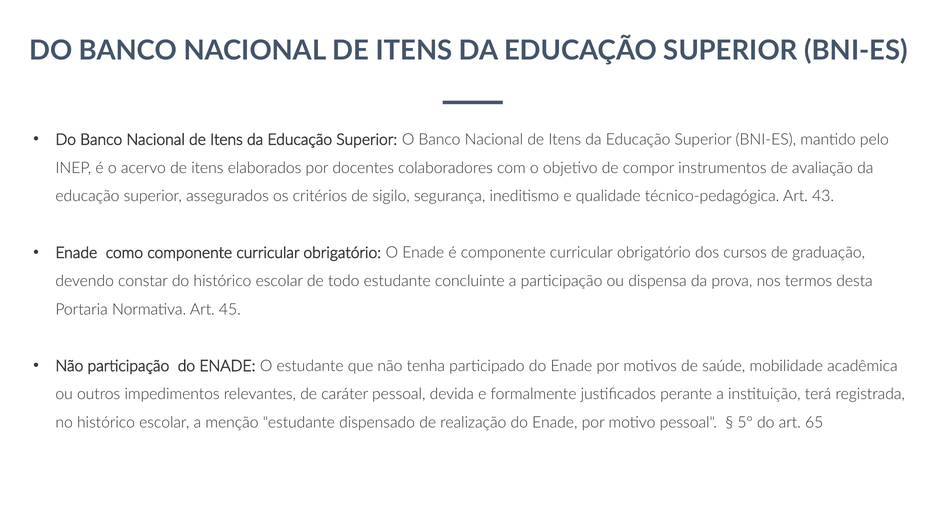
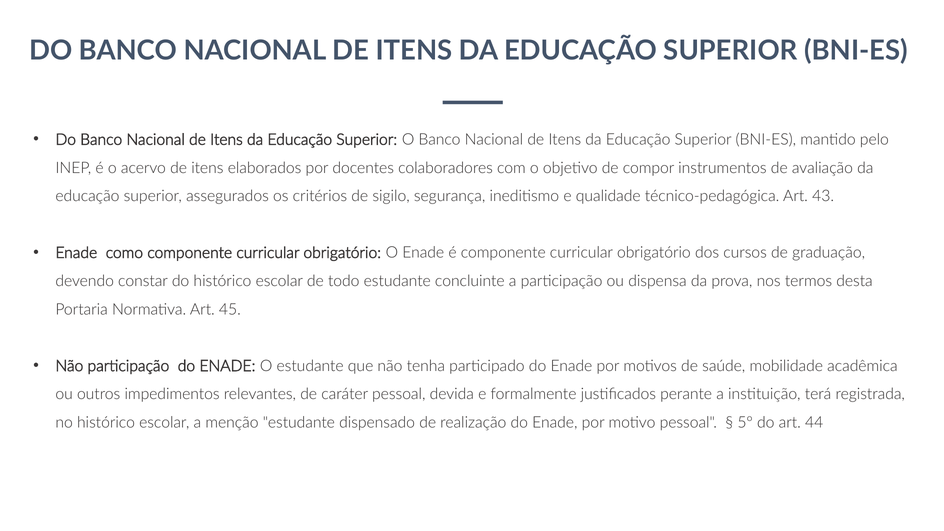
65: 65 -> 44 (814, 423)
